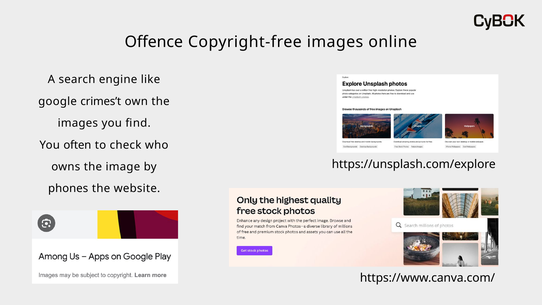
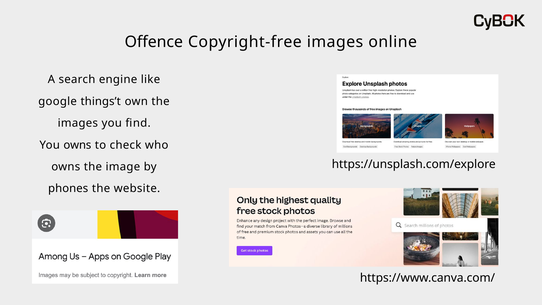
crimes’t: crimes’t -> things’t (101, 101)
You often: often -> owns (77, 145)
